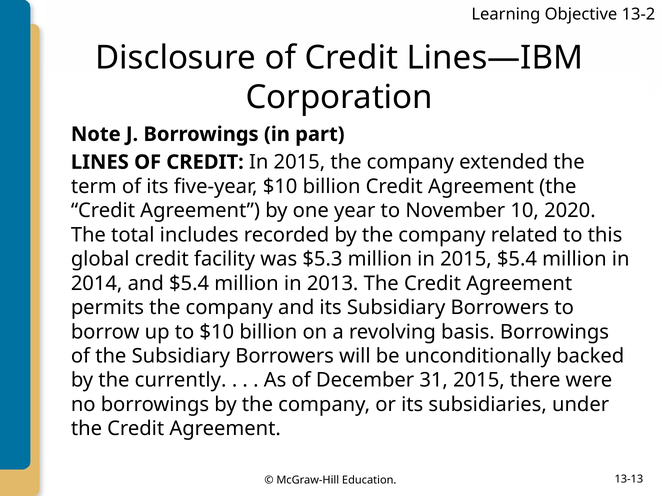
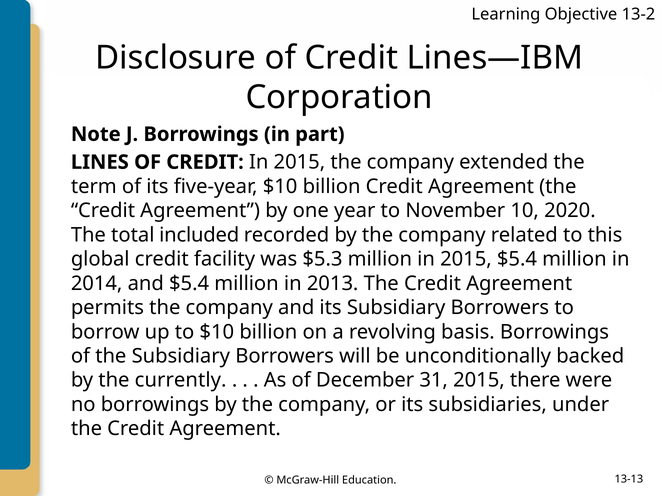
includes: includes -> included (199, 235)
